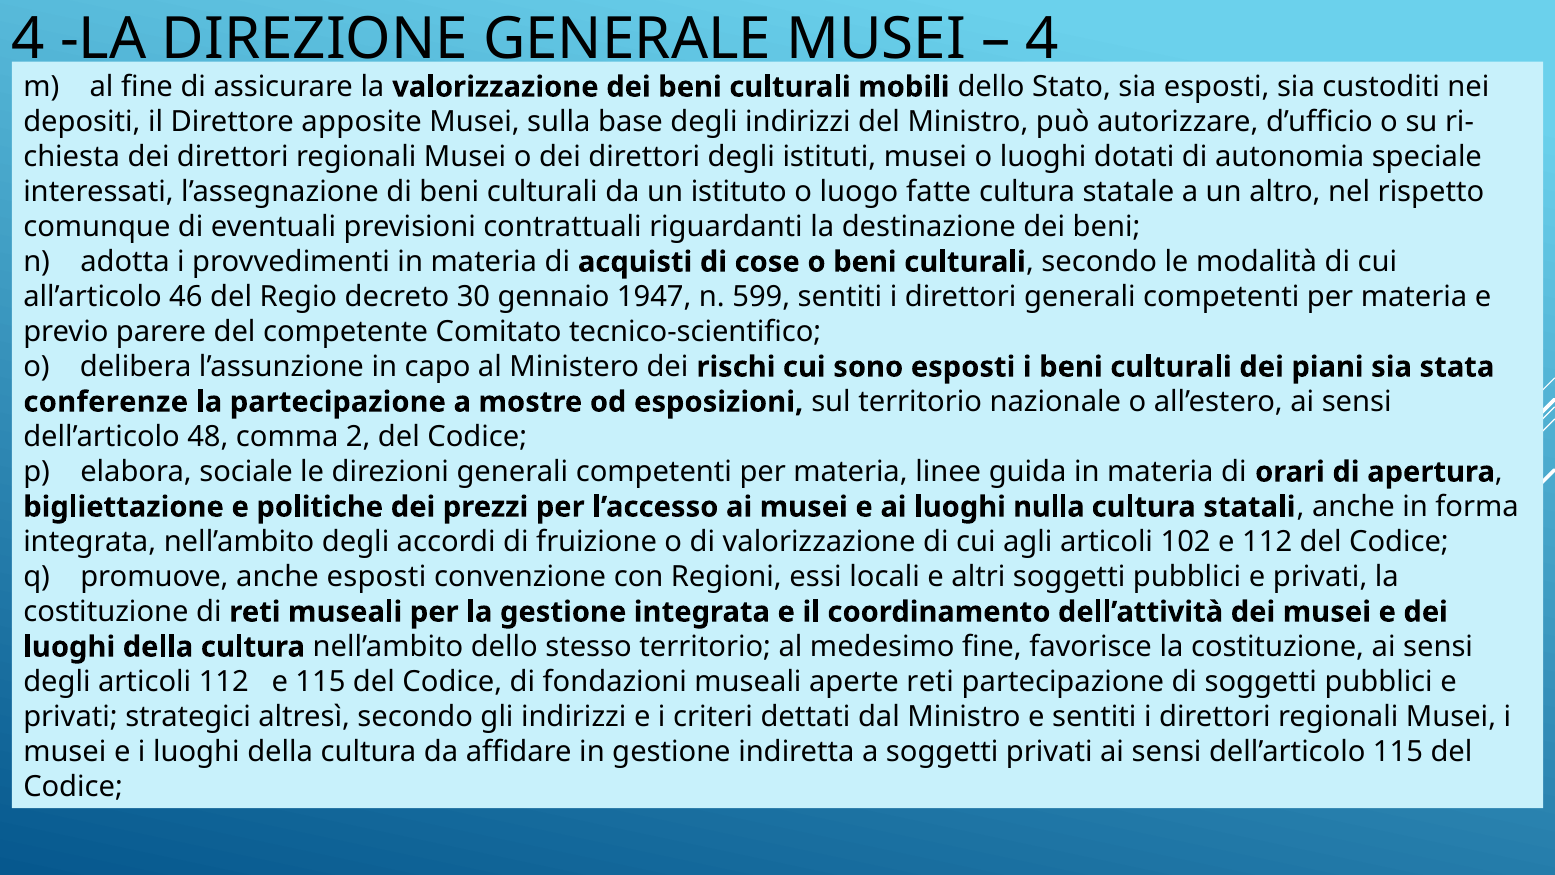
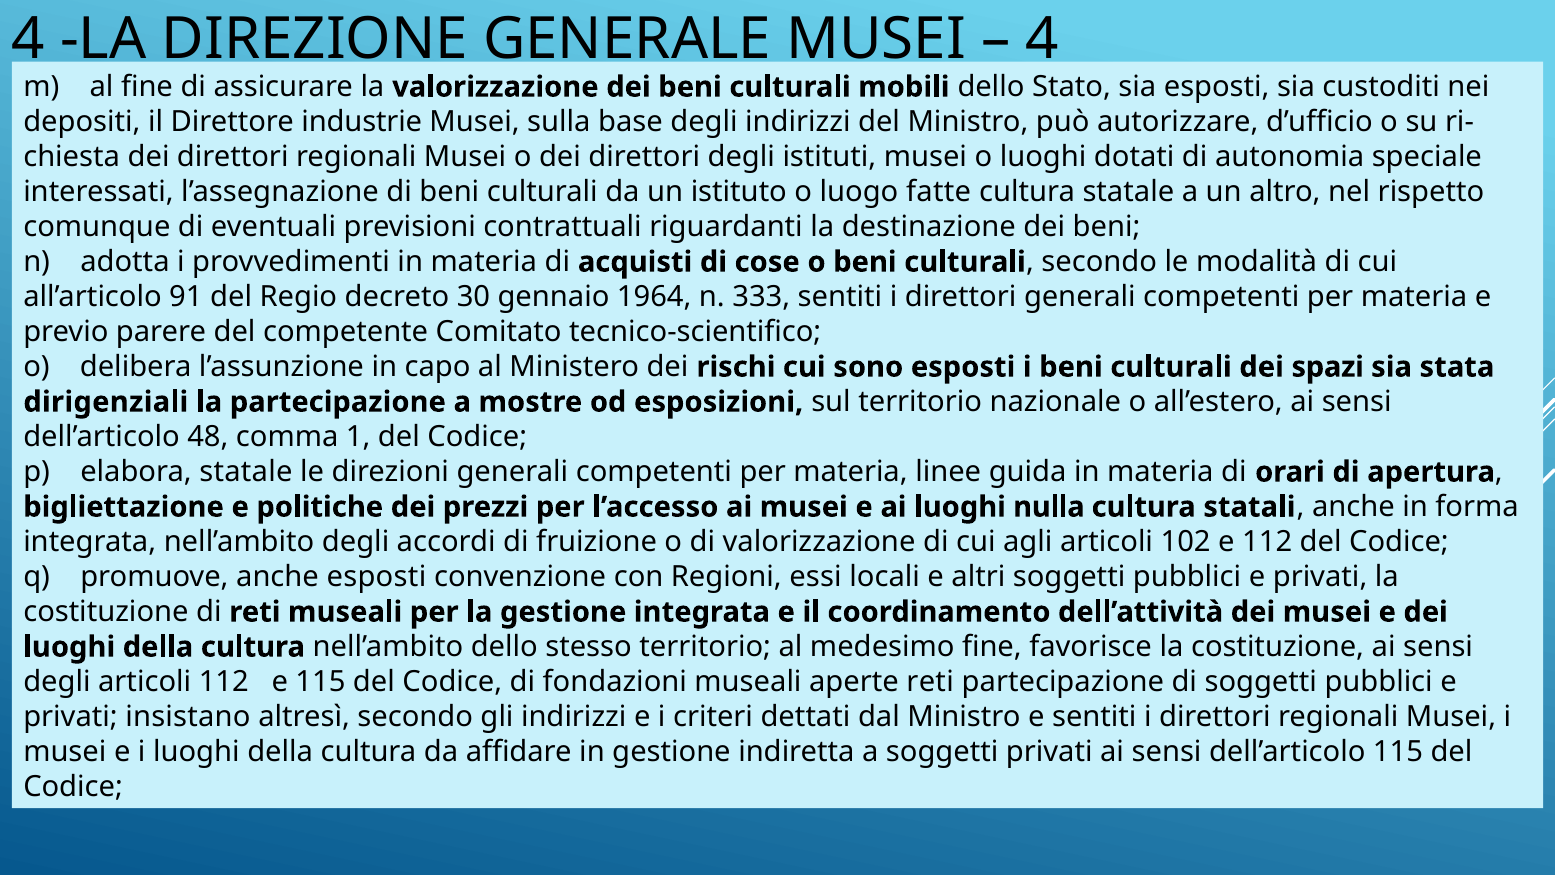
apposite: apposite -> industrie (362, 122)
46: 46 -> 91 (186, 297)
1947: 1947 -> 1964 (654, 297)
599: 599 -> 333 (761, 297)
piani: piani -> spazi (1328, 367)
conferenze: conferenze -> dirigenziali (106, 402)
2: 2 -> 1 (358, 437)
elabora sociale: sociale -> statale (246, 472)
strategici: strategici -> insistano (188, 717)
